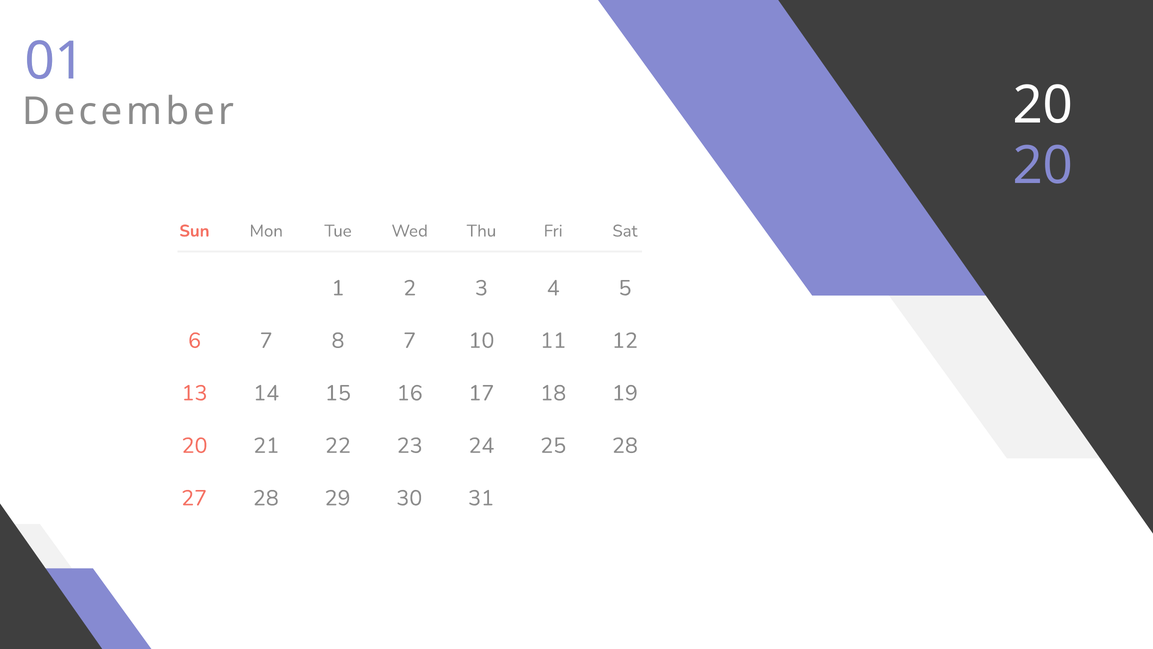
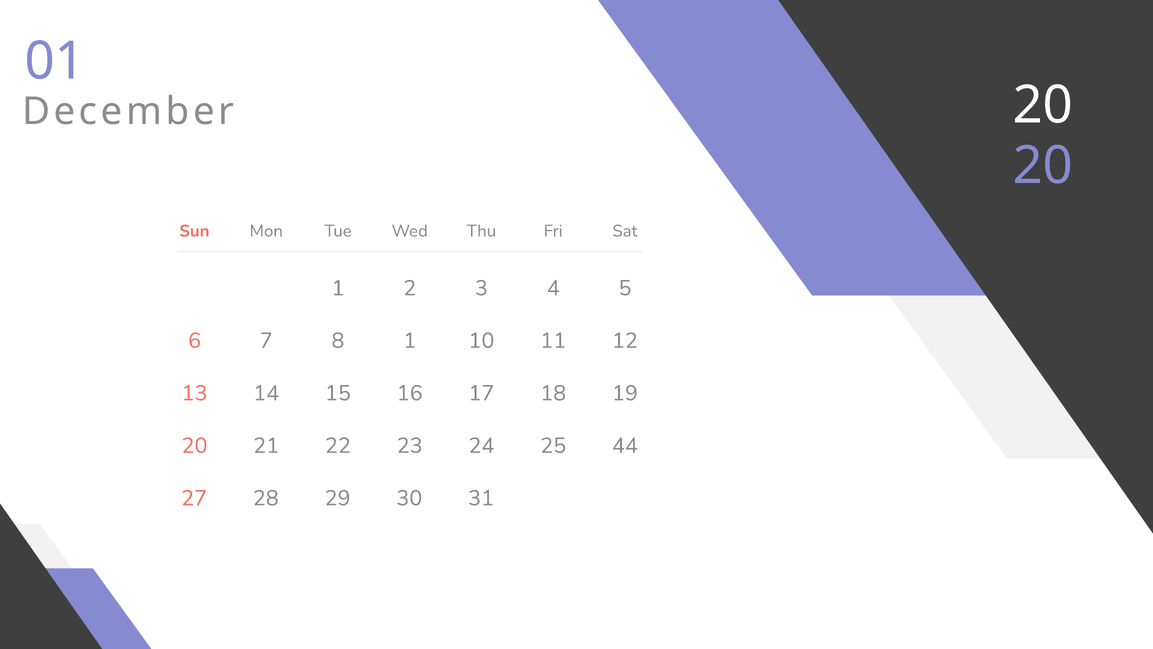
8 7: 7 -> 1 (410, 340)
25 28: 28 -> 44 (625, 445)
